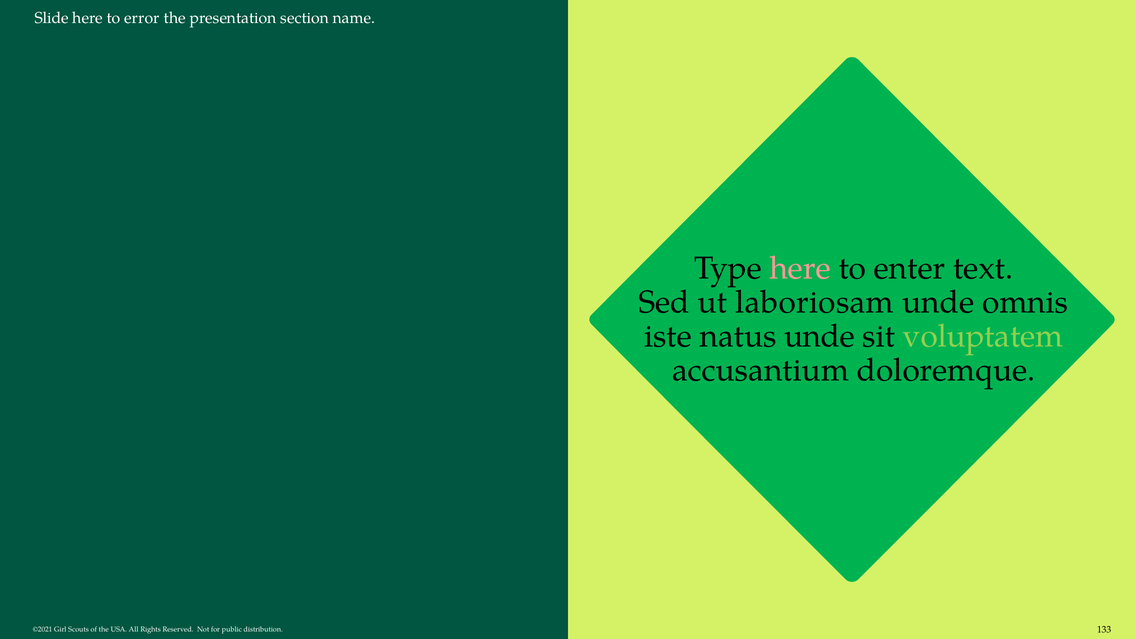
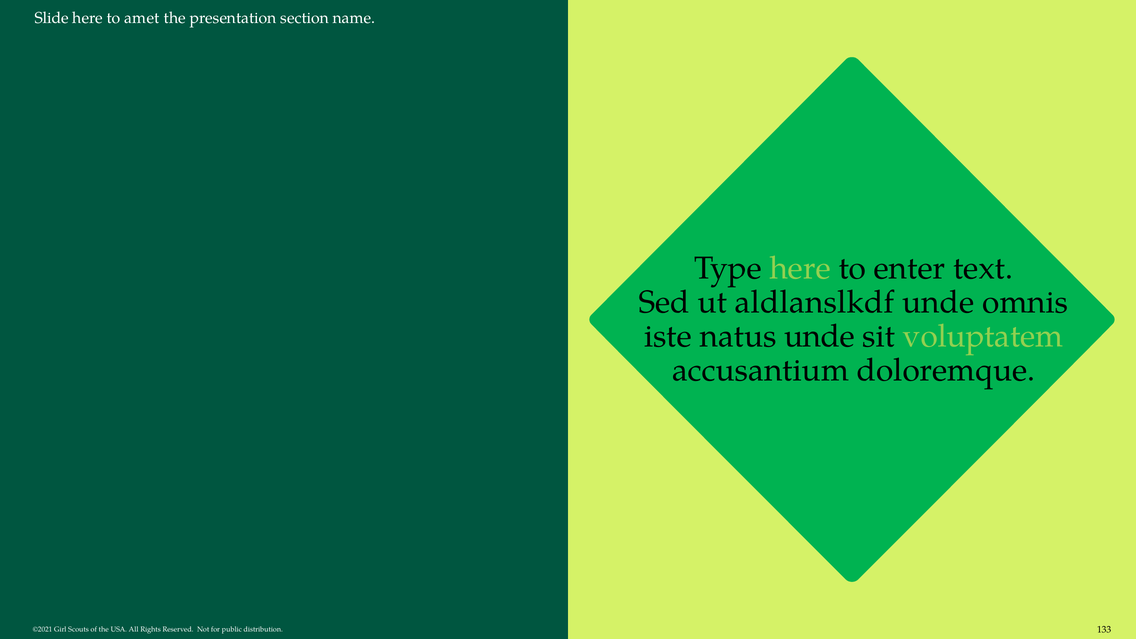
error: error -> amet (142, 18)
here colour: pink -> light green (800, 268)
laboriosam: laboriosam -> aldlanslkdf (815, 302)
